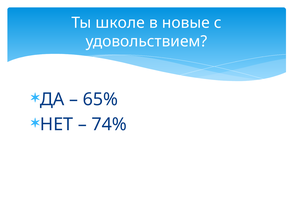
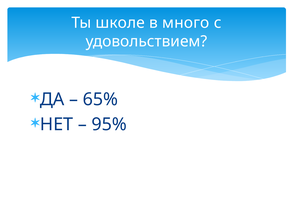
новые: новые -> много (186, 23)
74%: 74% -> 95% (109, 124)
